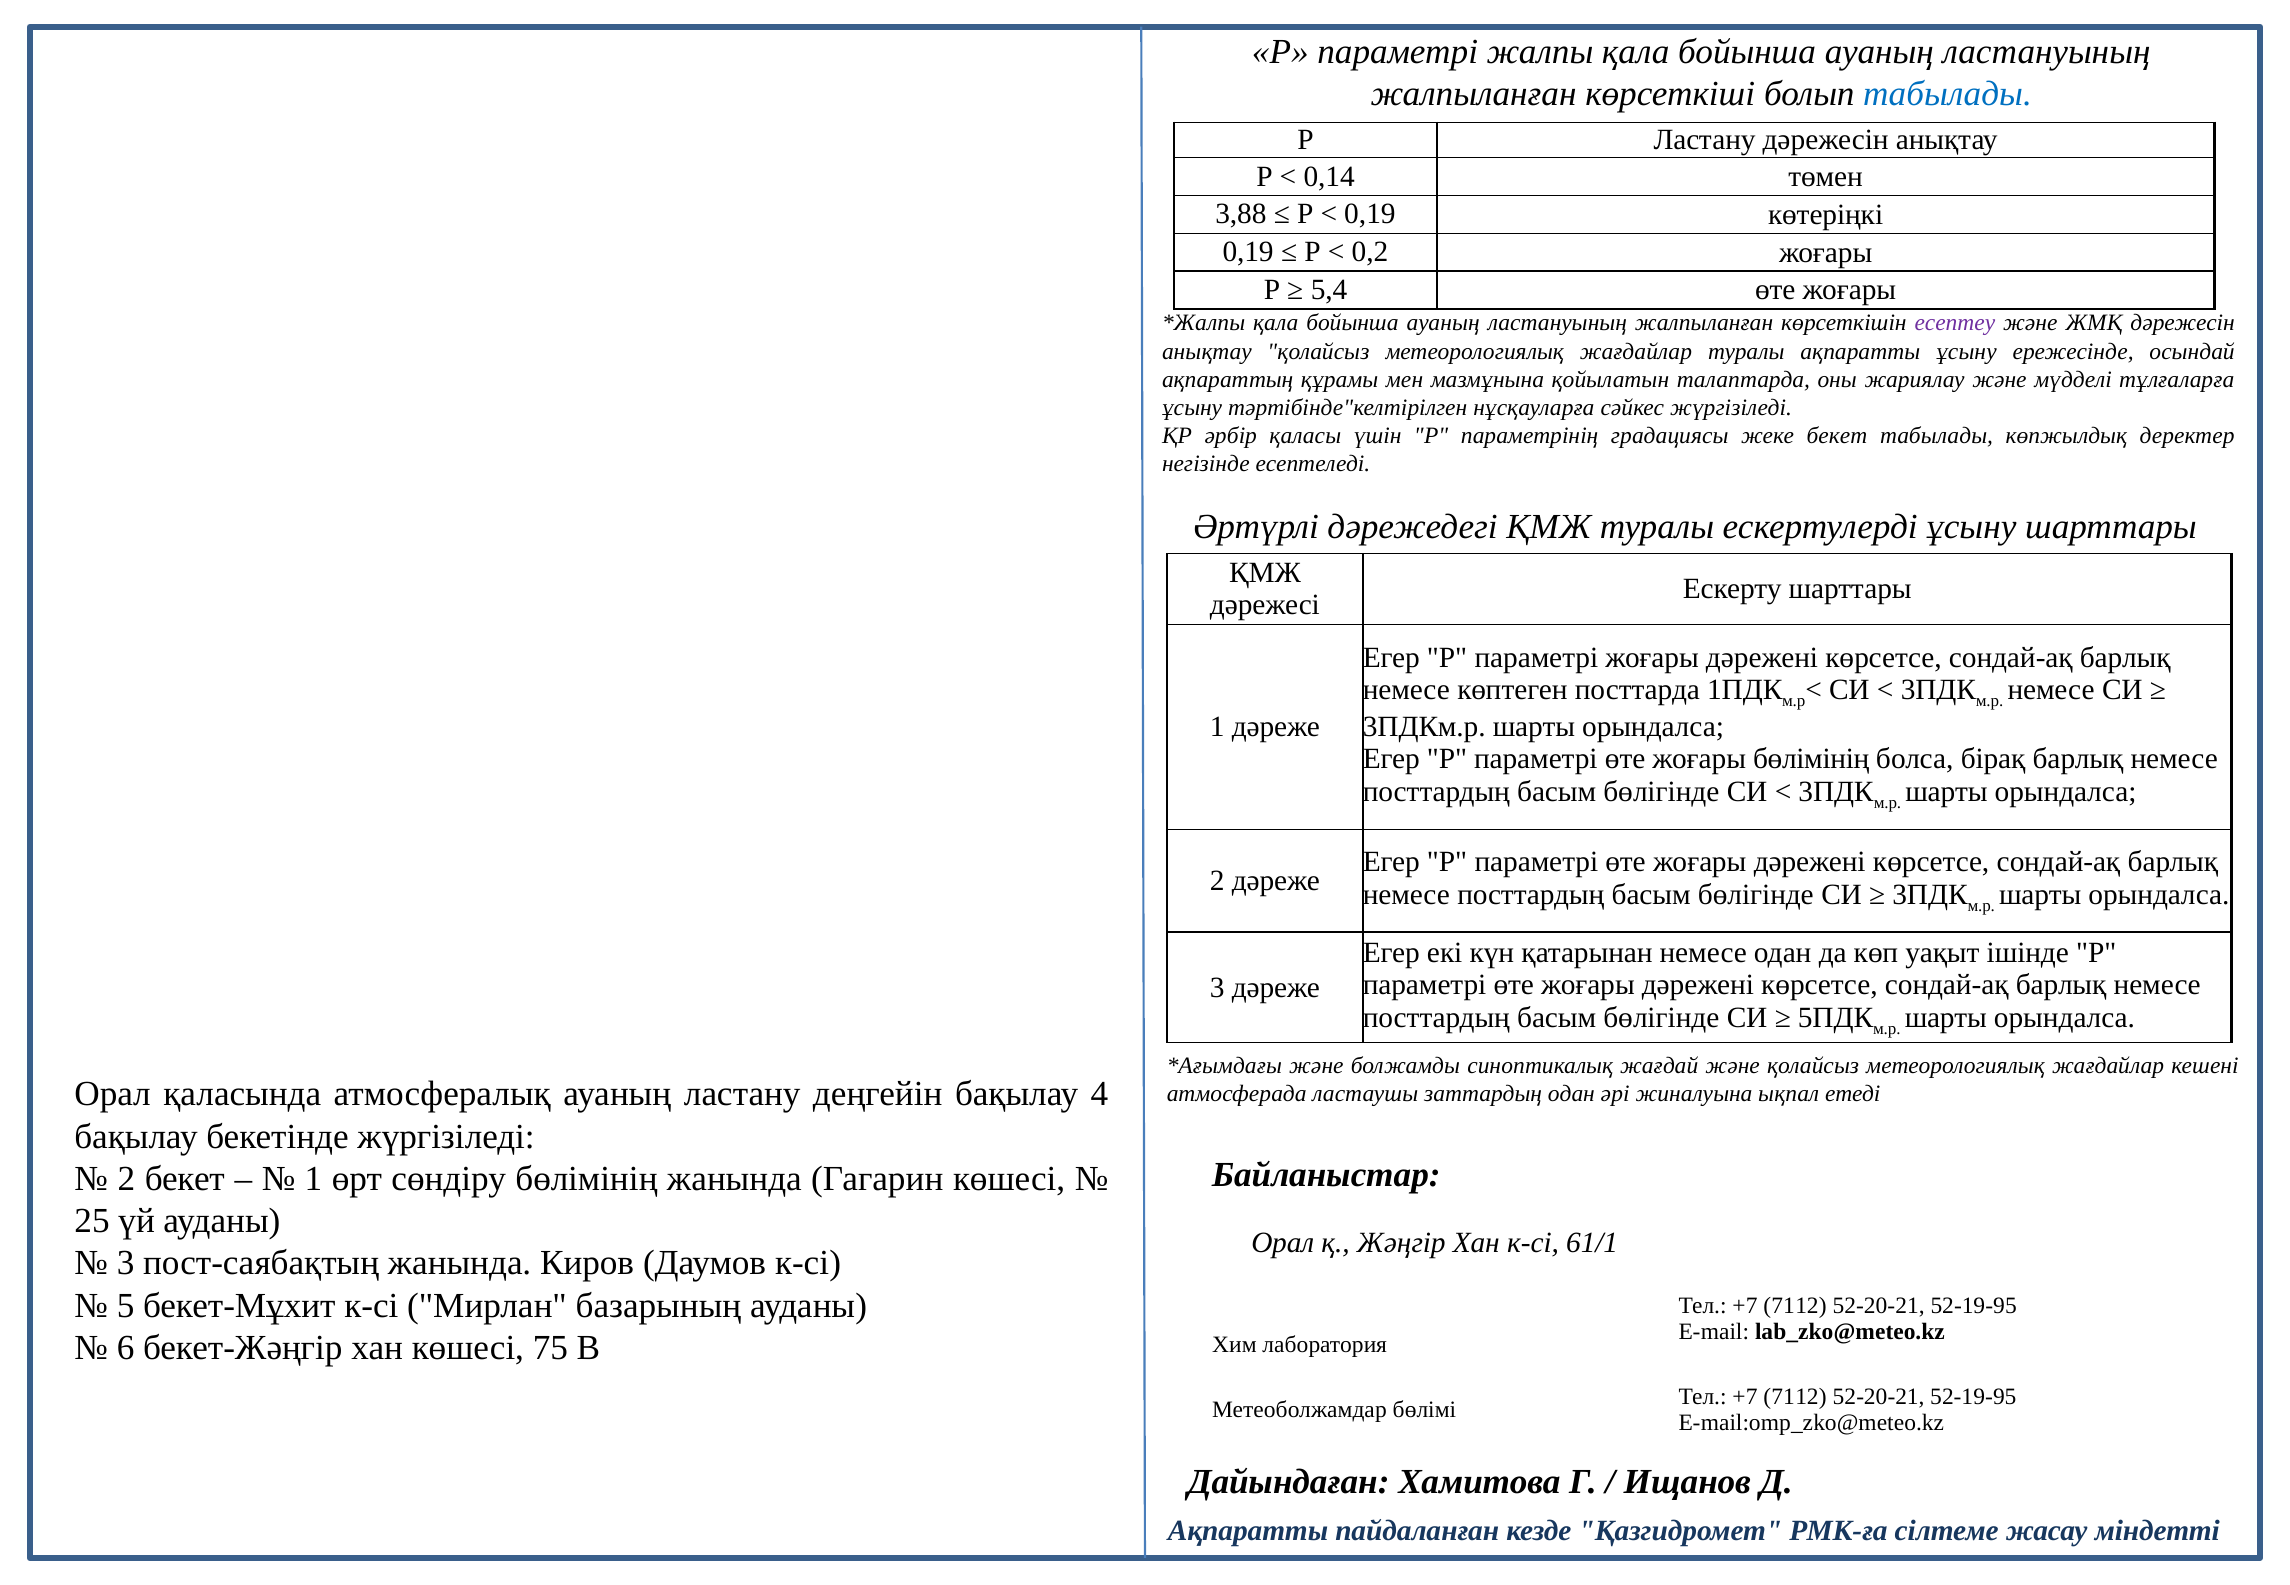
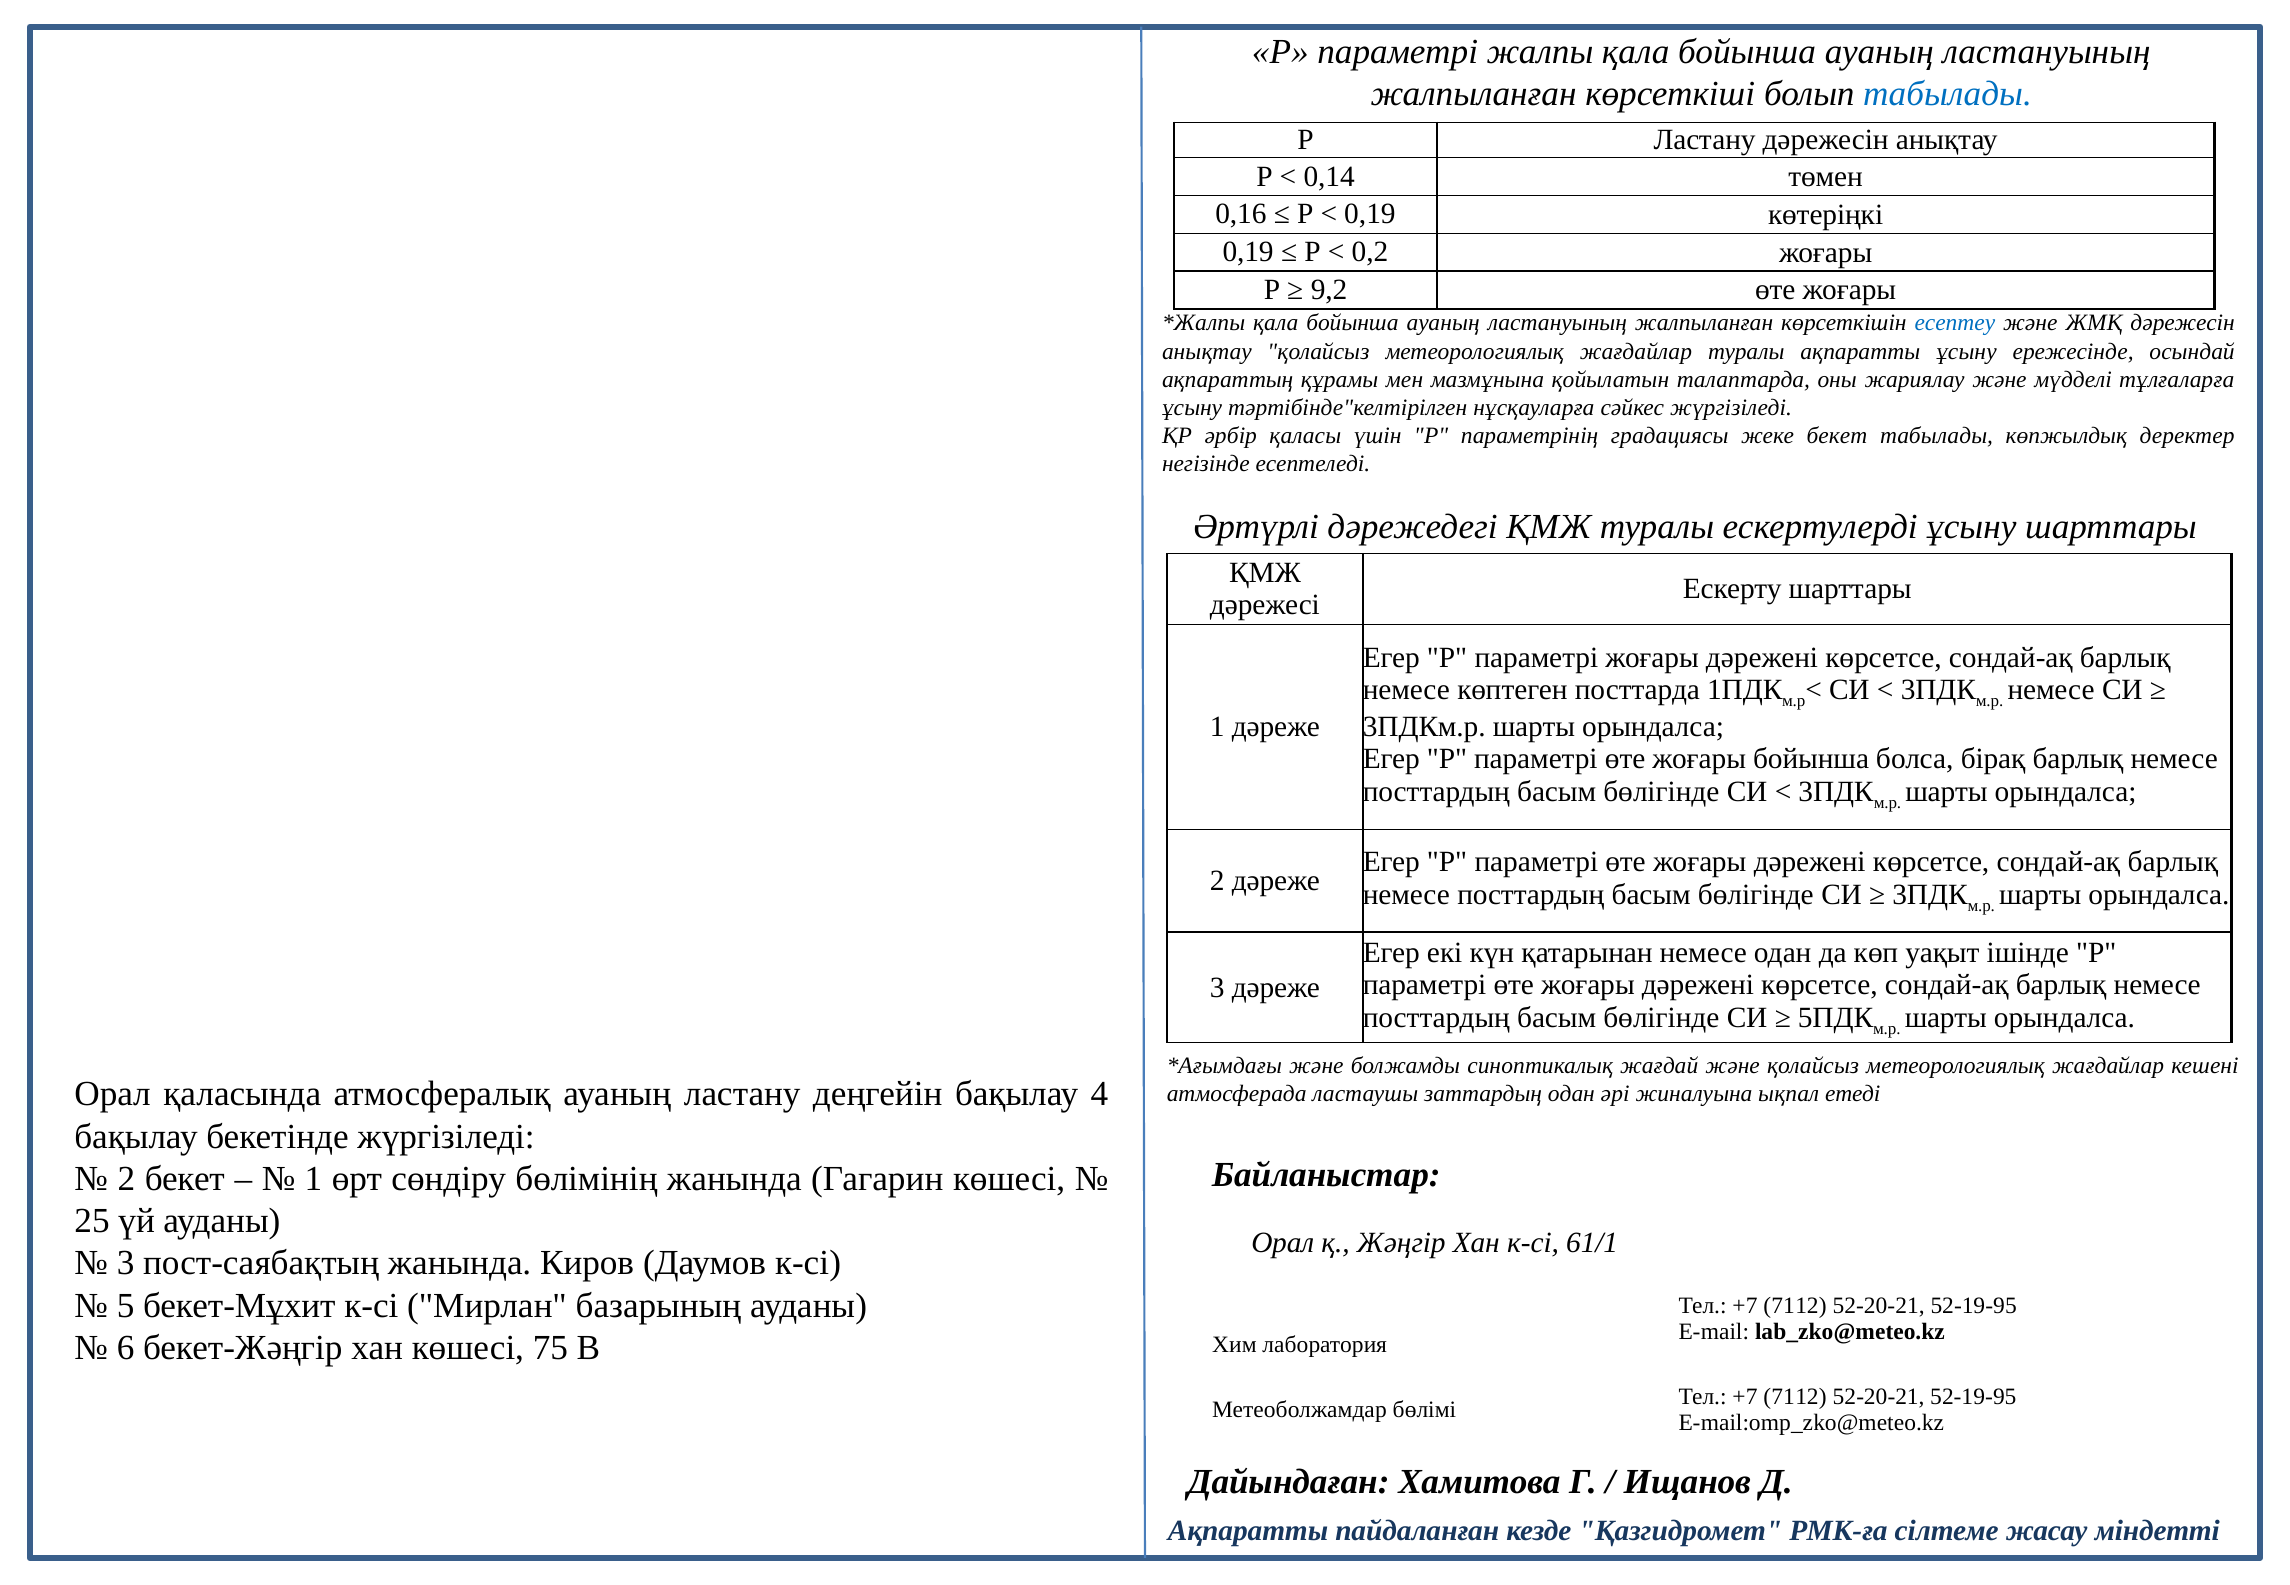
3,88: 3,88 -> 0,16 (1241, 214)
5,4: 5,4 -> 9,2 (1329, 290)
есептеу colour: purple -> blue (1955, 323)
жоғары бөлімінің: бөлімінің -> бойынша (1811, 759)
